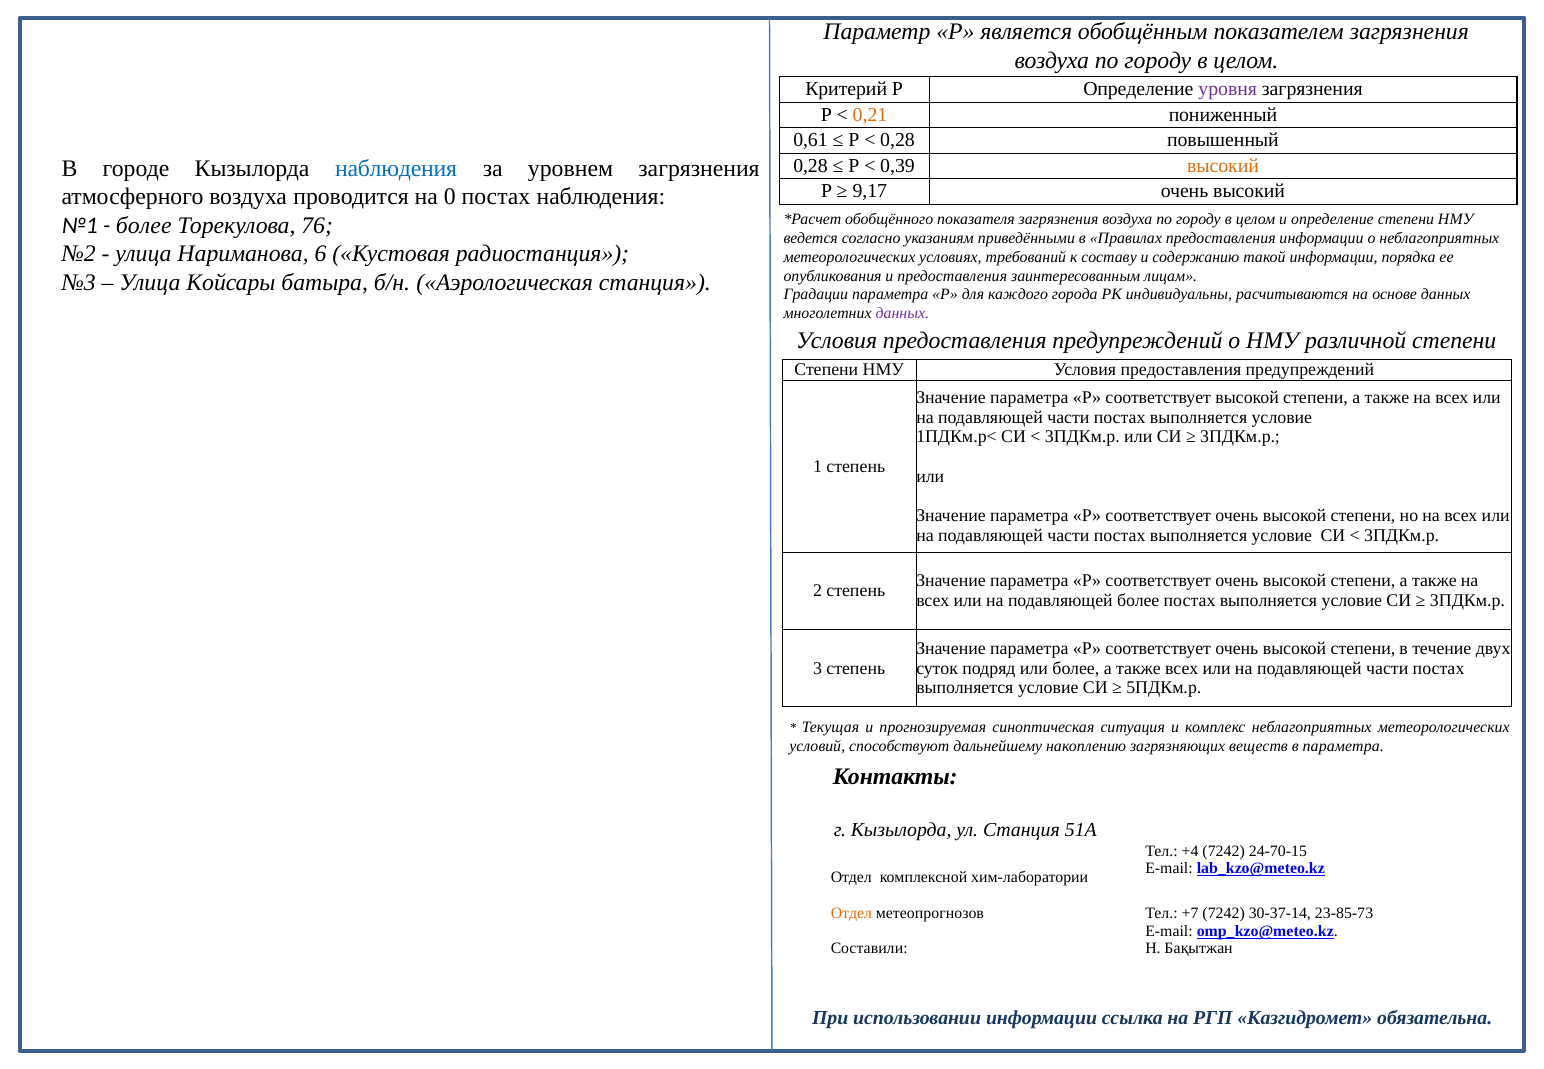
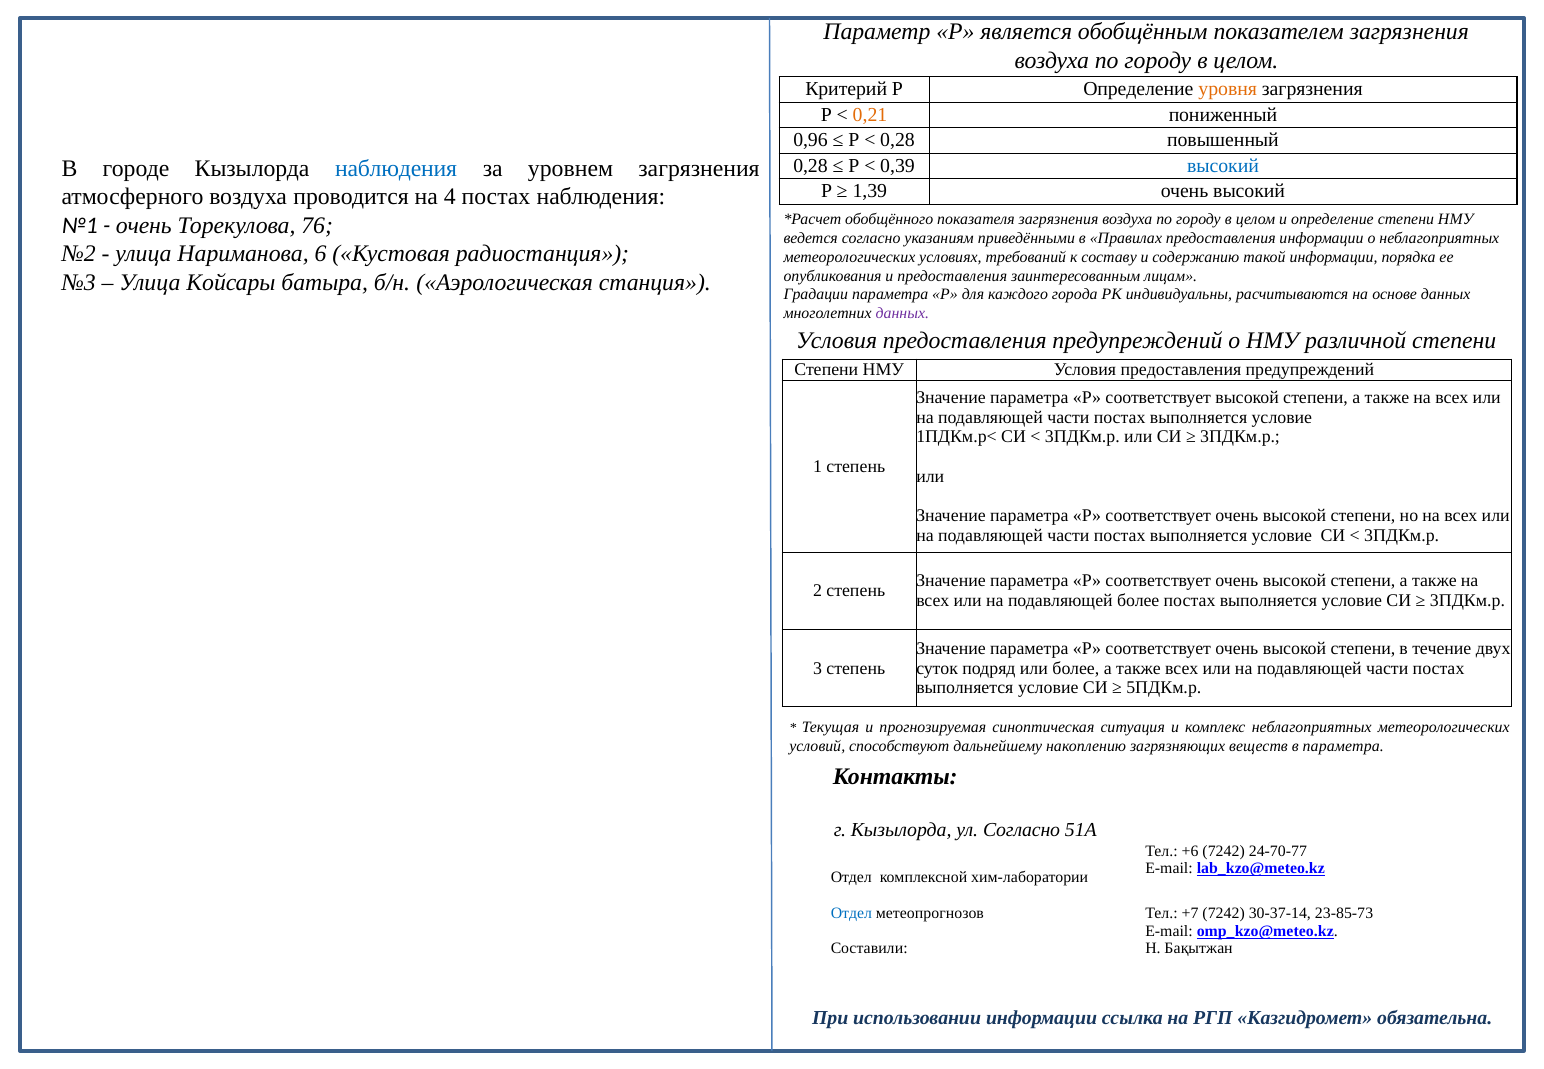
уровня colour: purple -> orange (1228, 89)
0,61: 0,61 -> 0,96 (811, 140)
высокий colour: orange -> blue (1223, 166)
9,17: 9,17 -> 1,39 (870, 191)
0: 0 -> 4 (450, 197)
более: более -> очень (144, 225)
ул Станция: Станция -> Согласно (1022, 830)
+4: +4 -> +6 (1190, 851)
24-70-15: 24-70-15 -> 24-70-77 (1278, 851)
Отдел colour: orange -> blue (851, 913)
